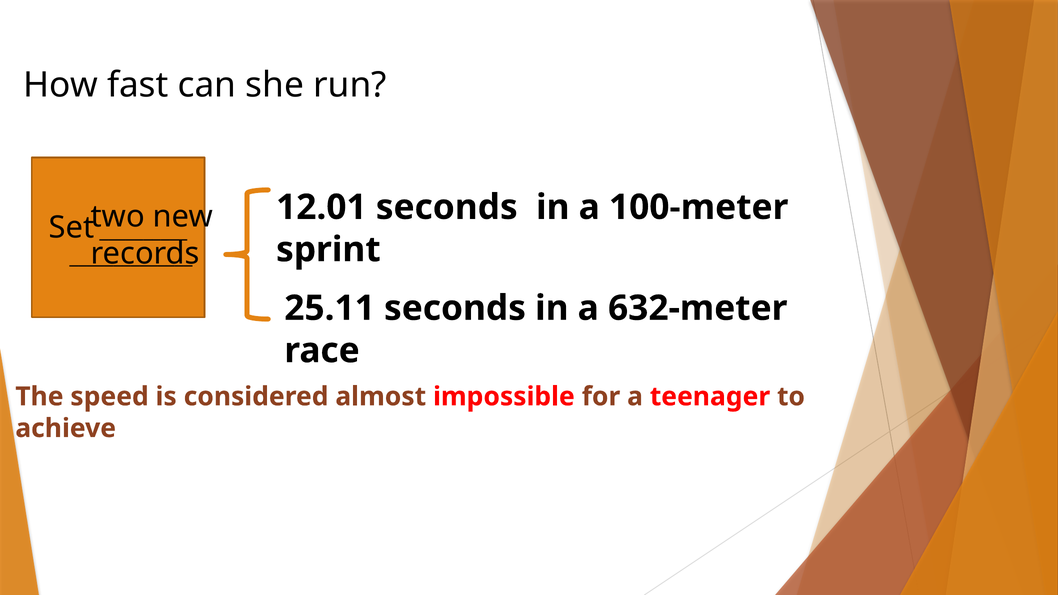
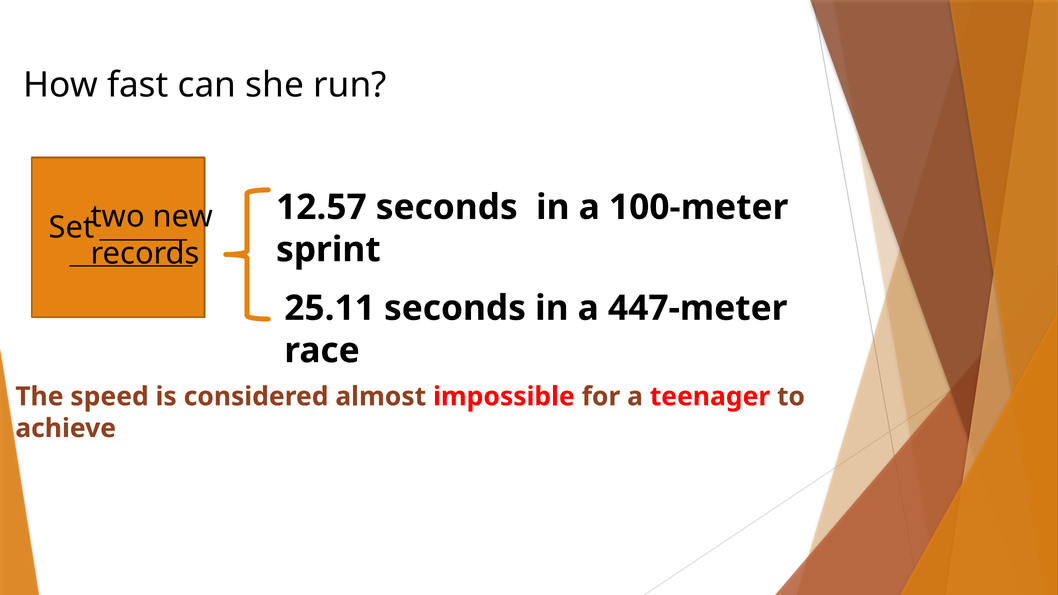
12.01: 12.01 -> 12.57 (321, 207)
632-meter: 632-meter -> 447-meter (698, 308)
